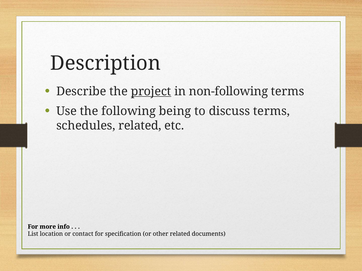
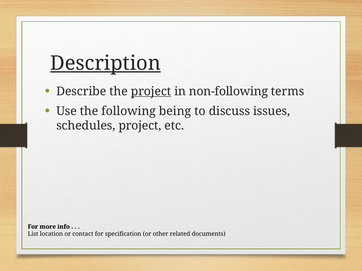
Description underline: none -> present (105, 63)
discuss terms: terms -> issues (272, 111)
schedules related: related -> project (140, 126)
